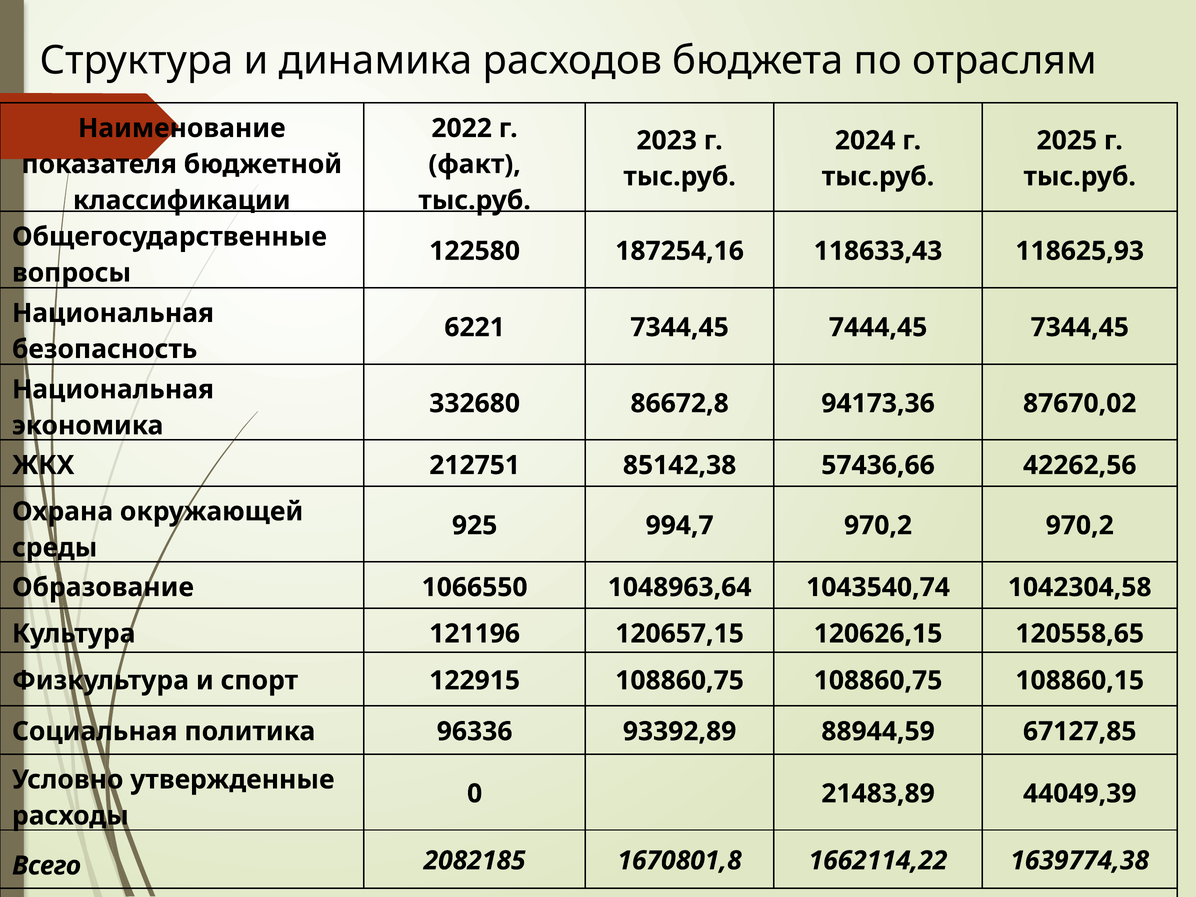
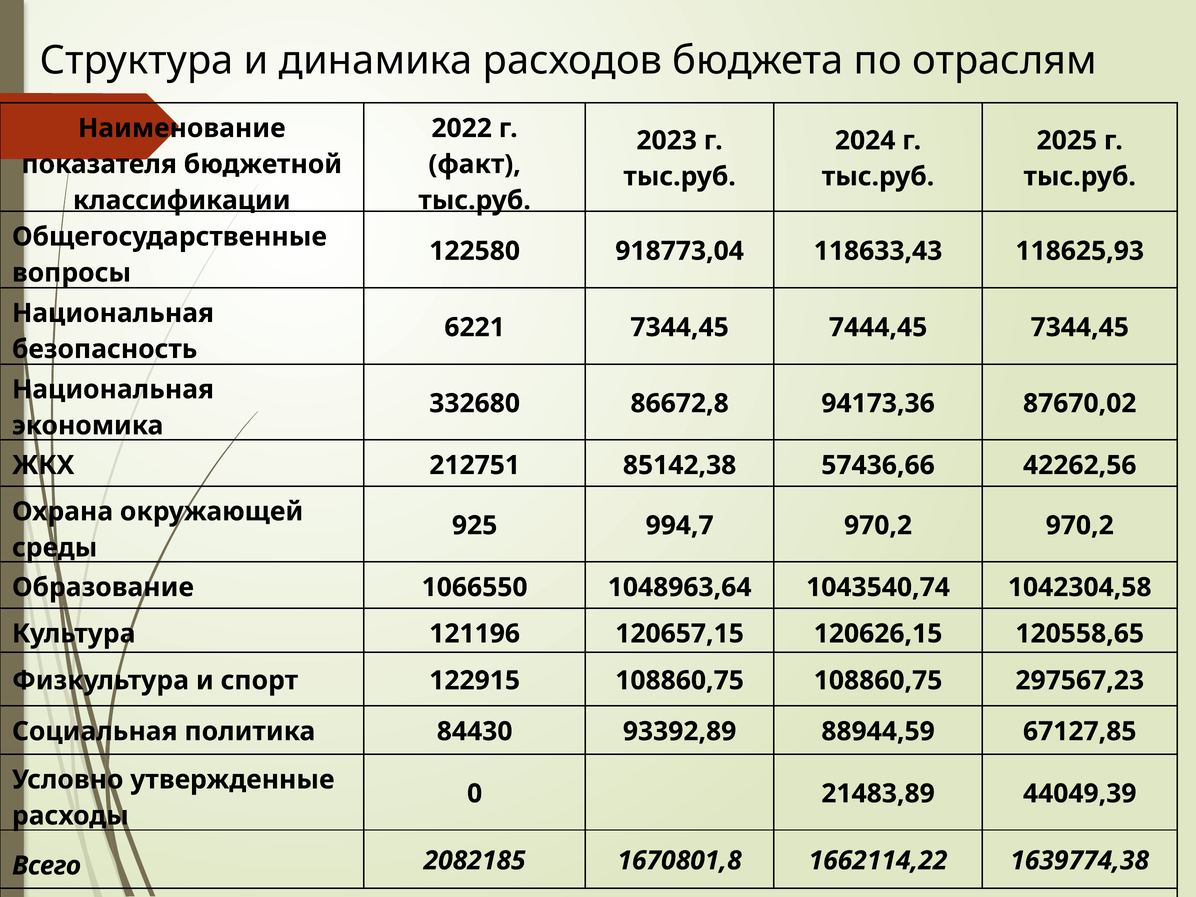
187254,16: 187254,16 -> 918773,04 (680, 251)
108860,15: 108860,15 -> 297567,23 (1080, 680)
96336: 96336 -> 84430 (475, 731)
